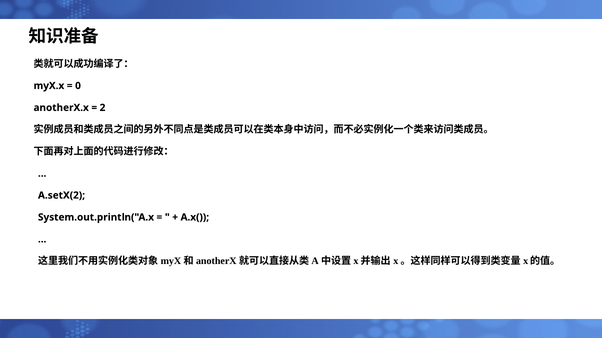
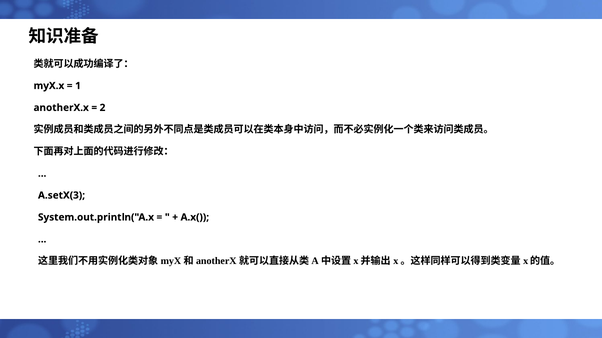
0: 0 -> 1 (78, 86)
A.setX(2: A.setX(2 -> A.setX(3 (62, 196)
